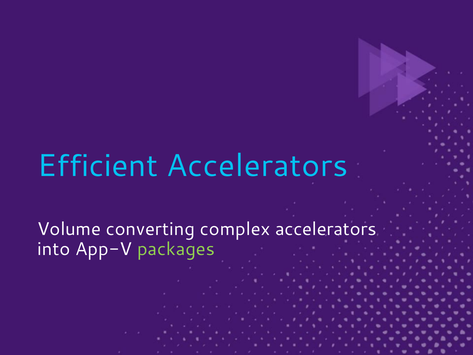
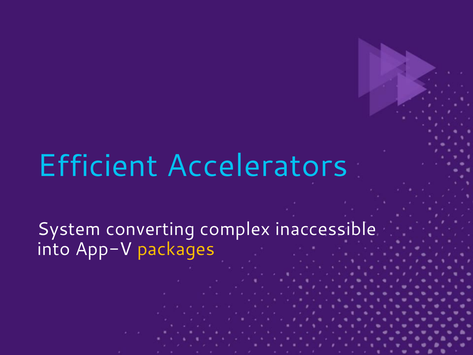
Volume: Volume -> System (69, 229)
complex accelerators: accelerators -> inaccessible (326, 229)
packages colour: light green -> yellow (176, 249)
